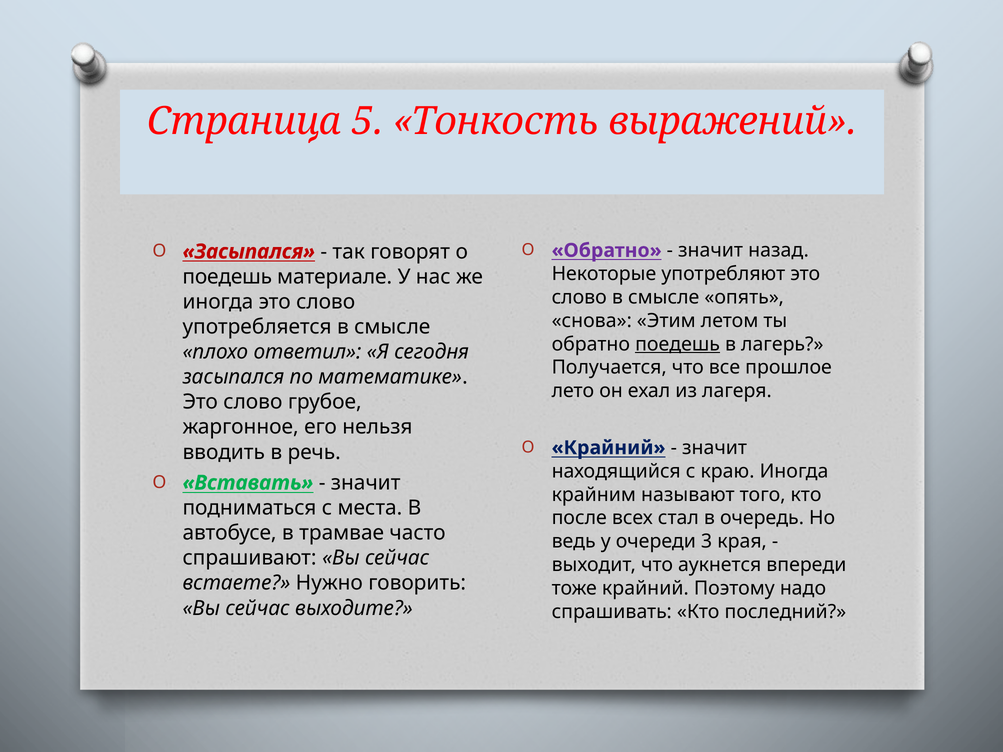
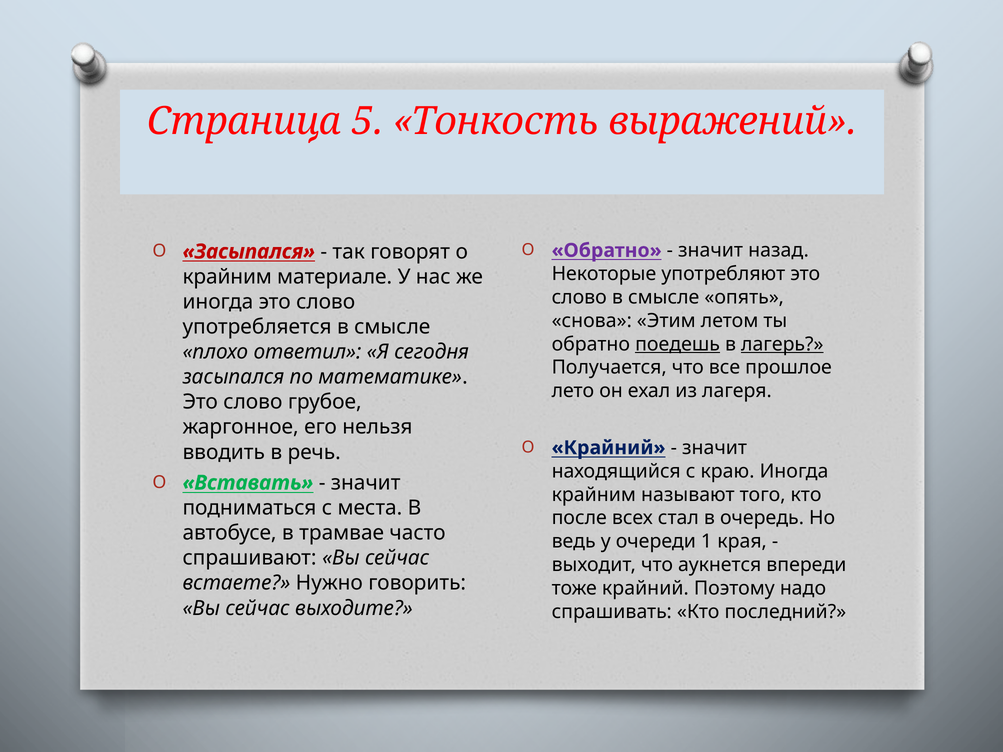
поедешь: поедешь -> крайним (227, 277)
лагерь underline: none -> present (782, 344)
3: 3 -> 1 (707, 542)
